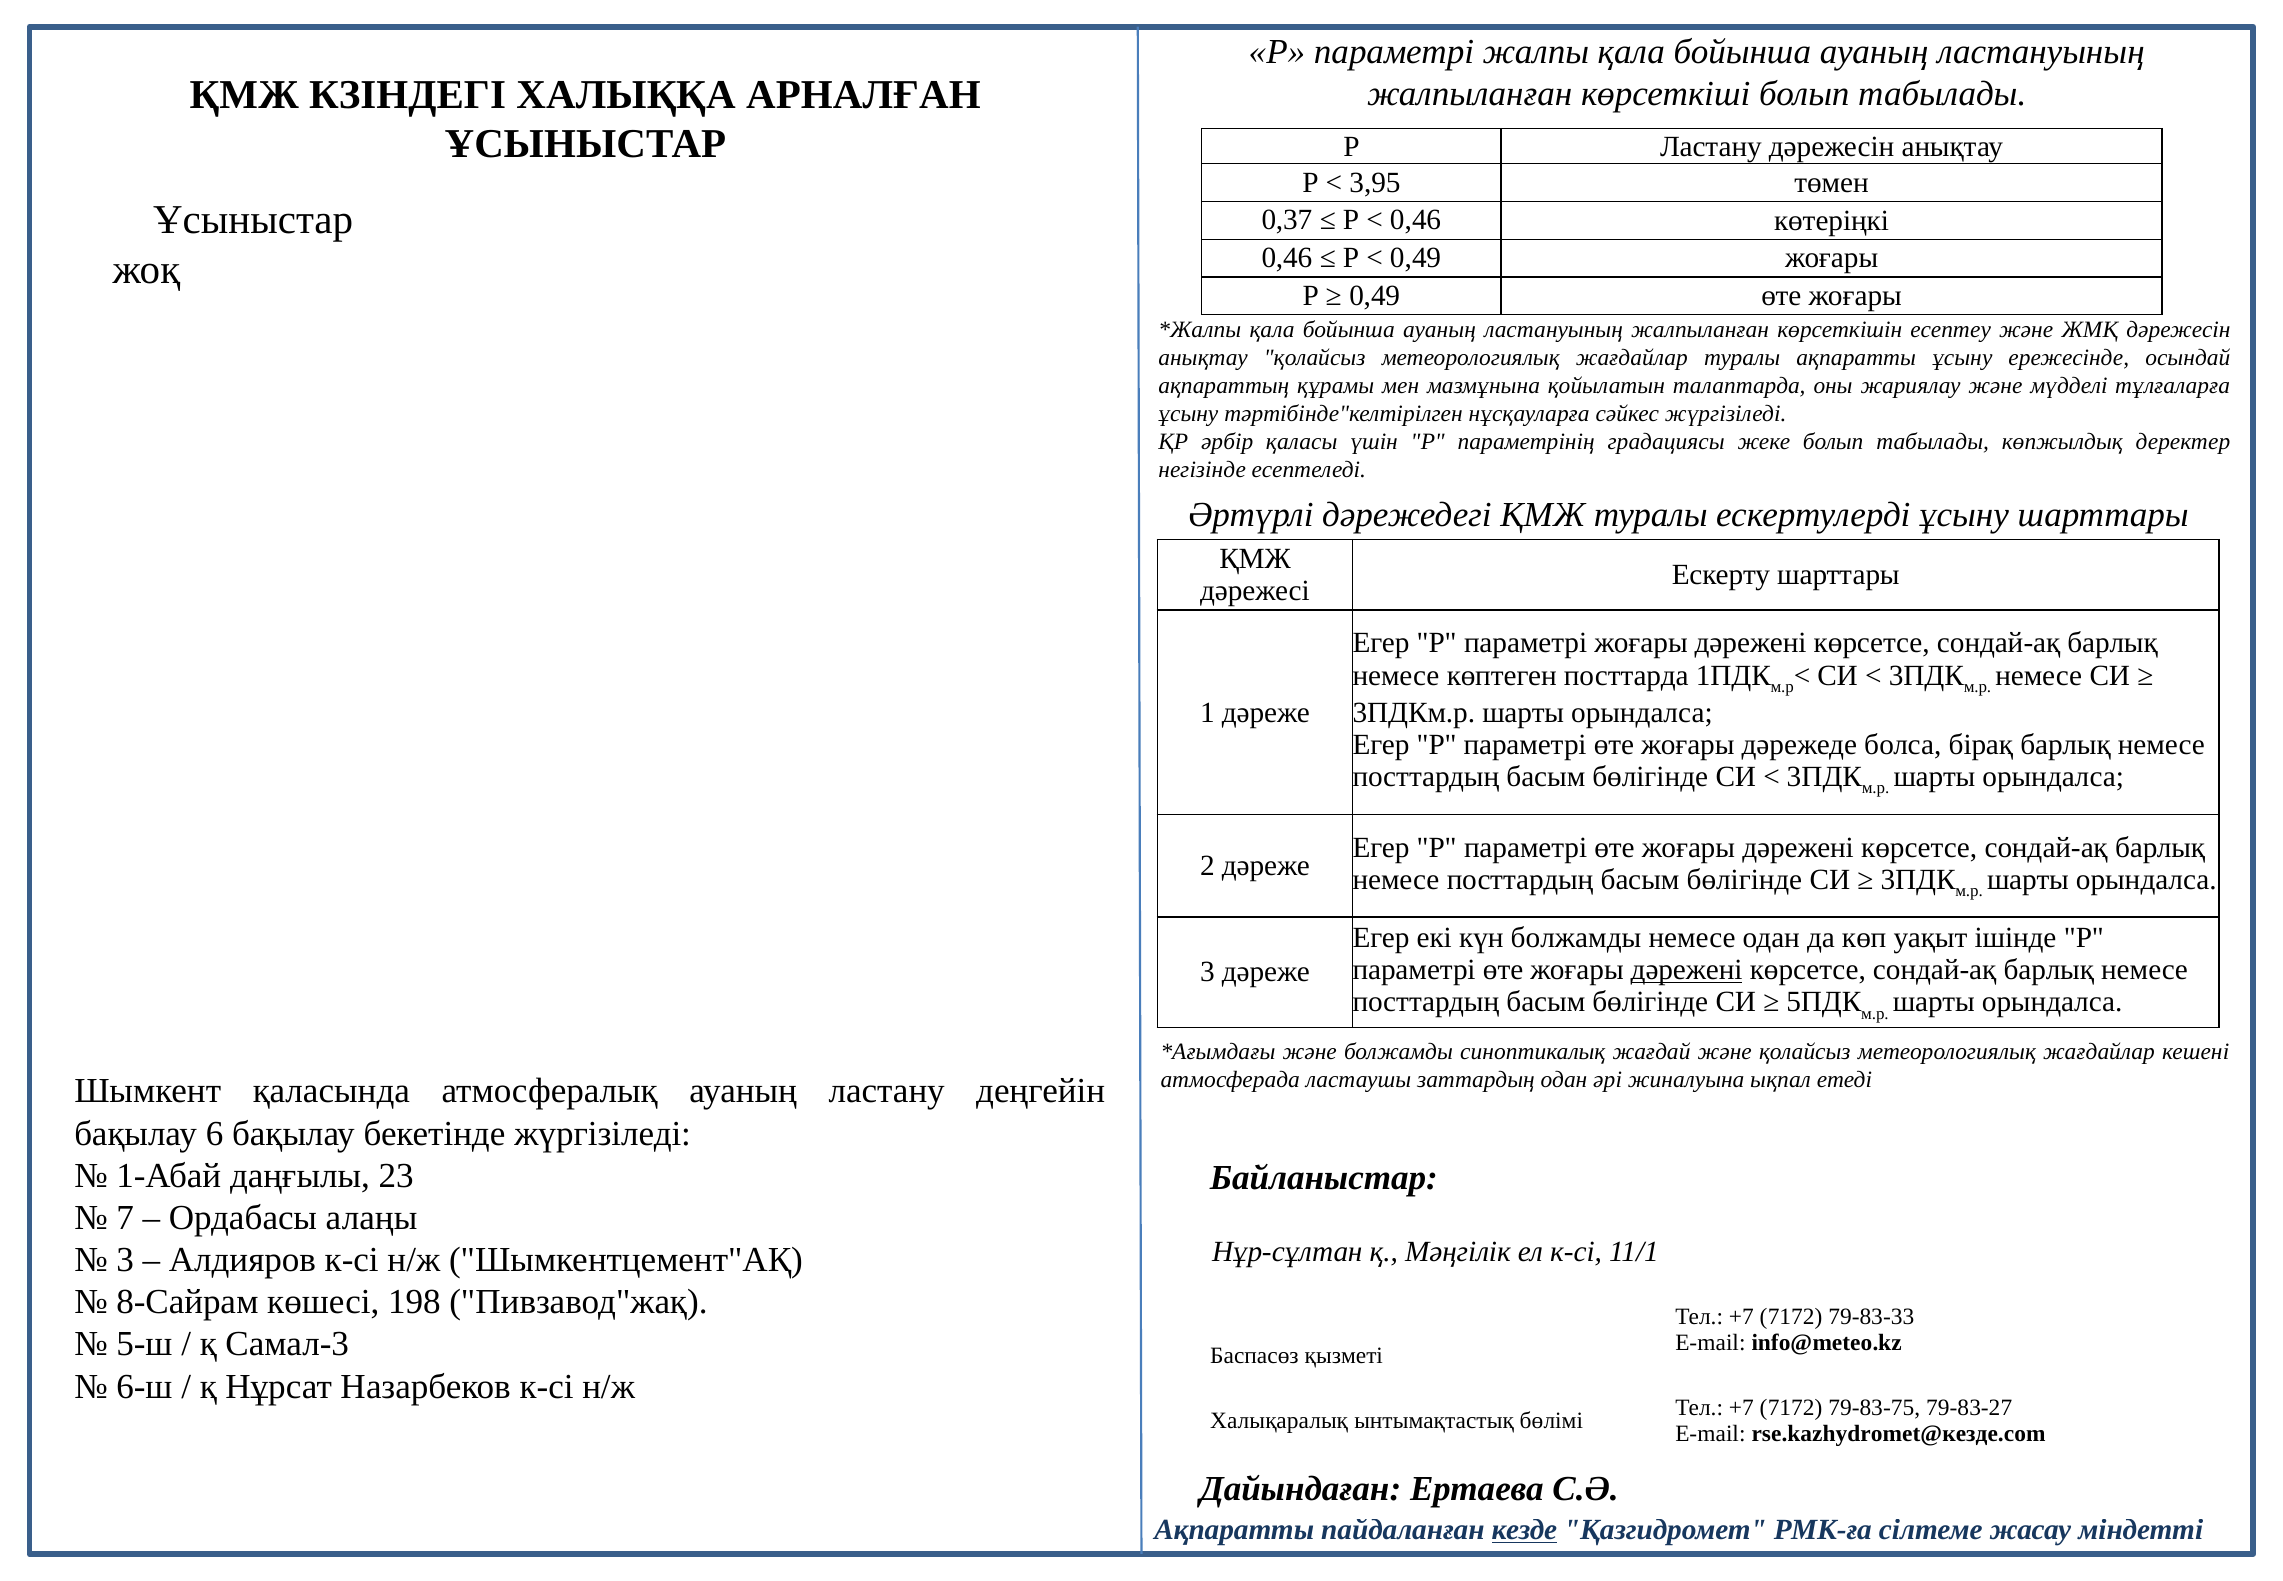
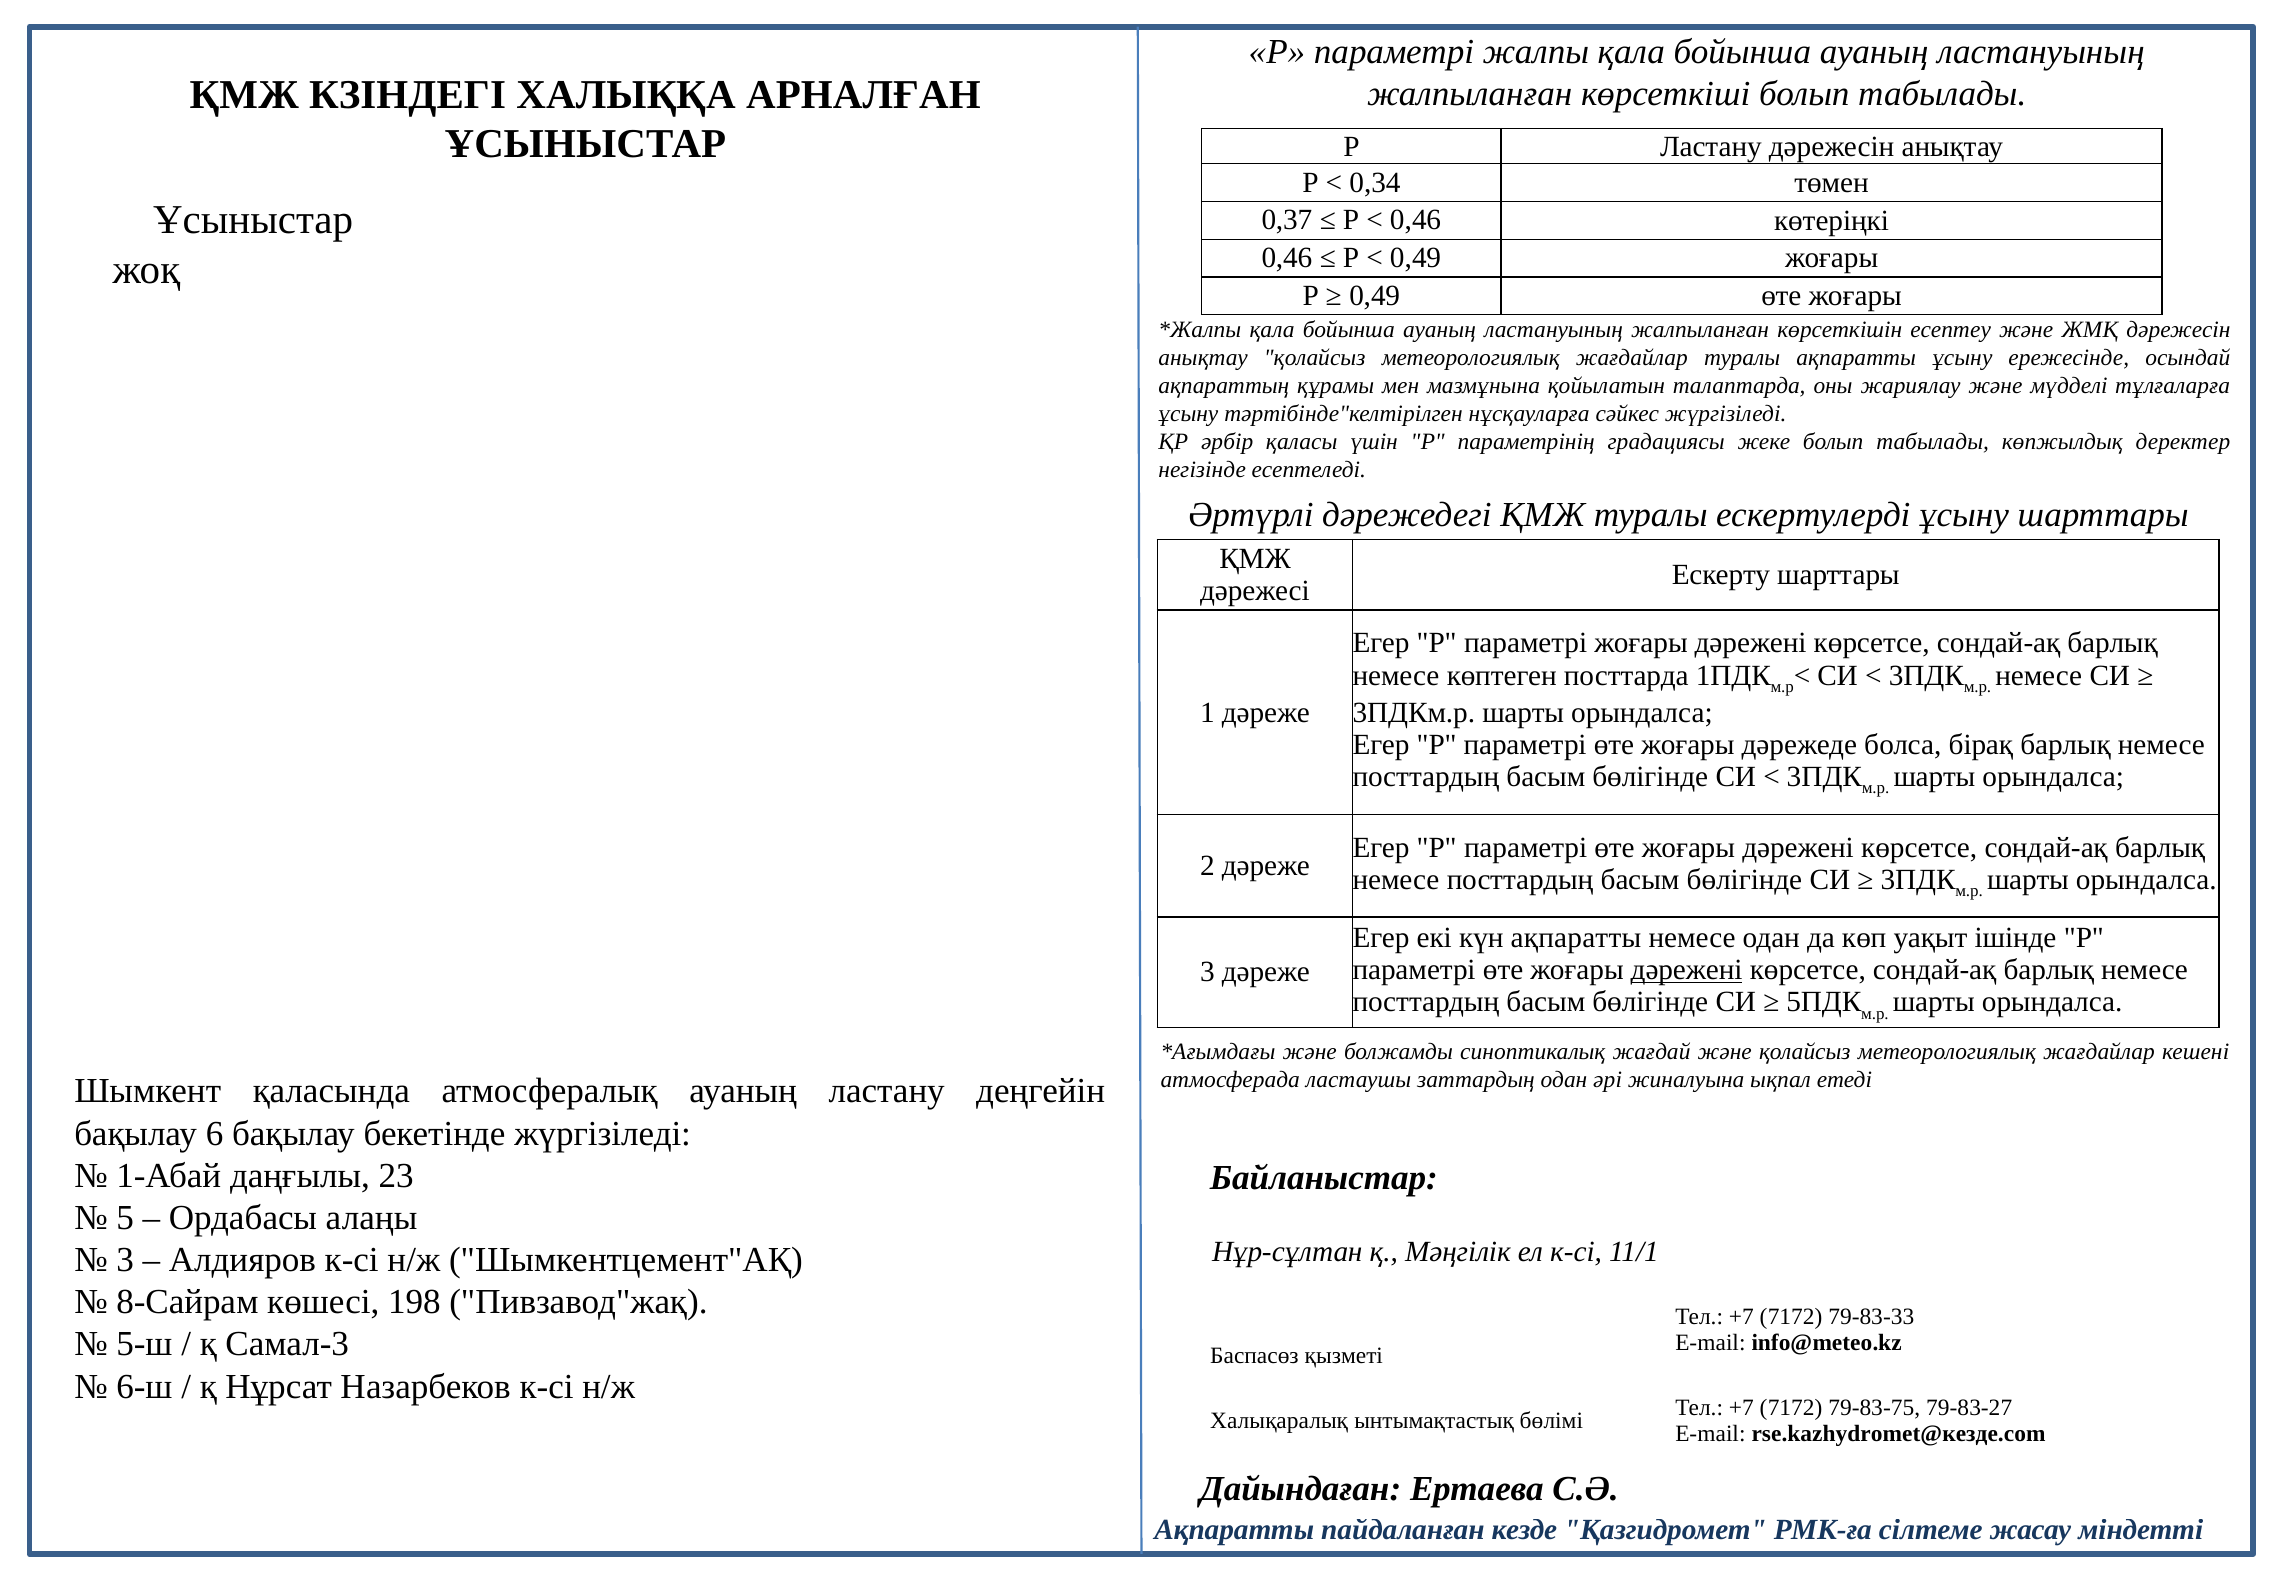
3,95: 3,95 -> 0,34 (1375, 182)
күн болжамды: болжамды -> ақпаратты (1576, 937)
7: 7 -> 5 (125, 1217)
кезде underline: present -> none (1524, 1529)
